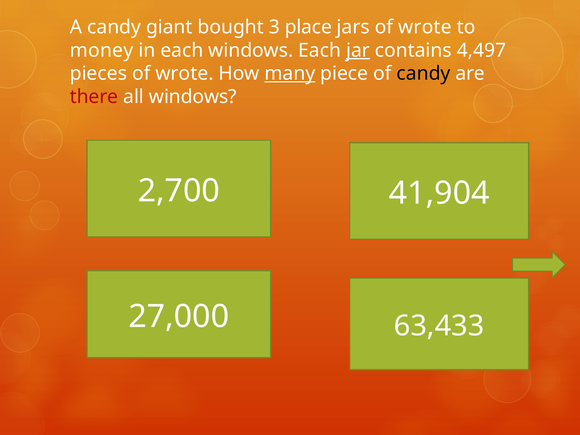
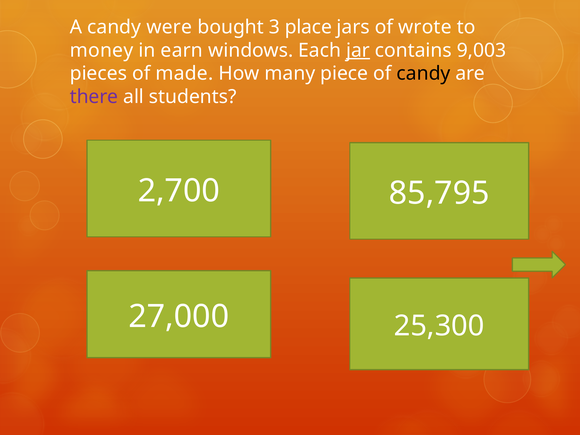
giant: giant -> were (169, 27)
in each: each -> earn (182, 50)
4,497: 4,497 -> 9,003 (482, 50)
pieces of wrote: wrote -> made (184, 74)
many underline: present -> none (290, 74)
there colour: red -> purple (94, 97)
all windows: windows -> students (193, 97)
41,904: 41,904 -> 85,795 (439, 193)
63,433: 63,433 -> 25,300 (439, 326)
